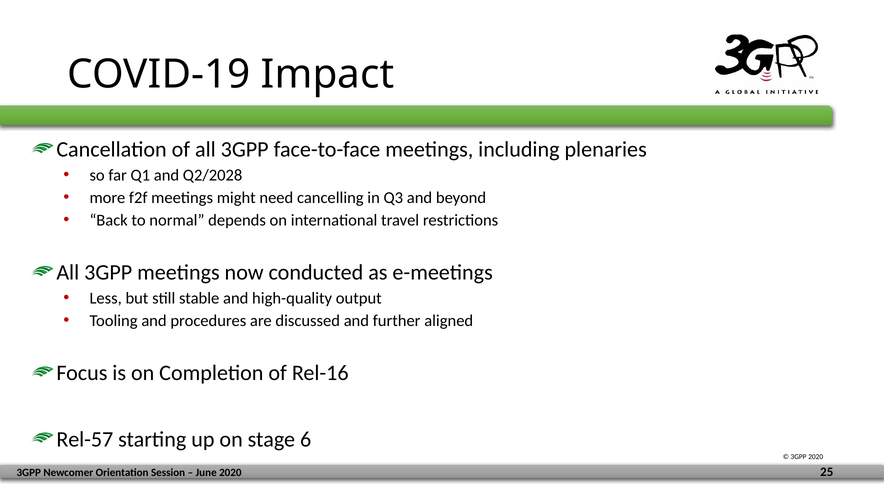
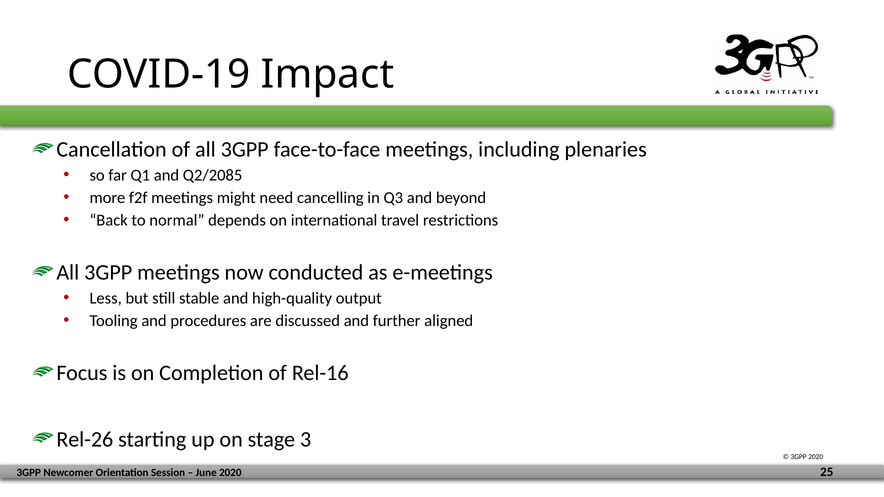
Q2/2028: Q2/2028 -> Q2/2085 (213, 175)
Rel-57: Rel-57 -> Rel-26 (85, 439)
6: 6 -> 3 (306, 439)
